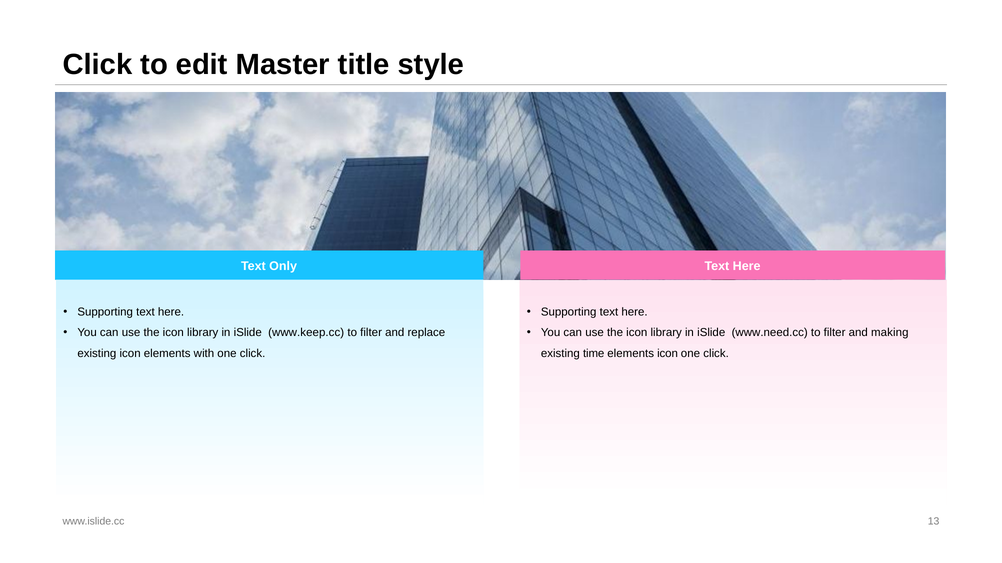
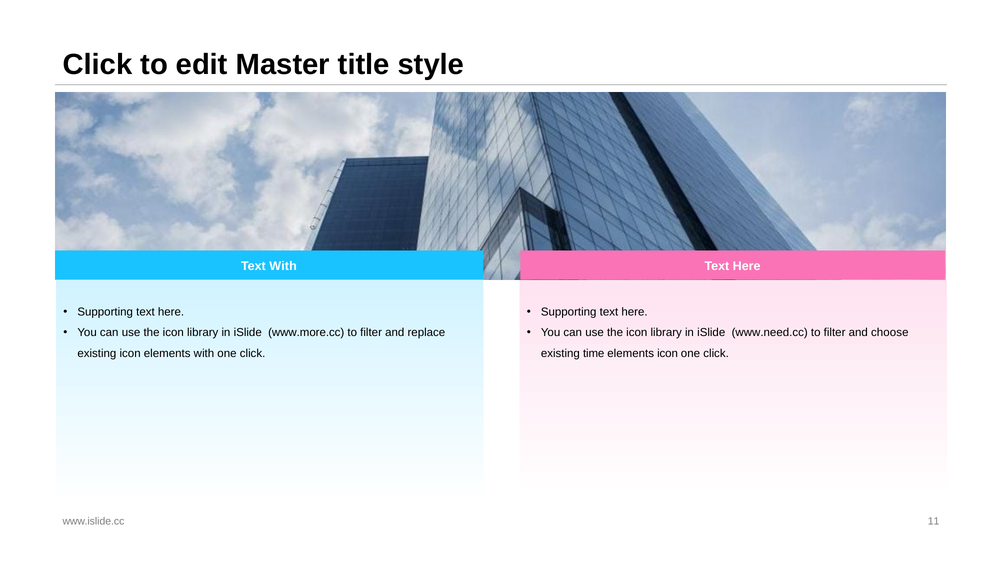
Text Only: Only -> With (283, 266)
www.keep.cc: www.keep.cc -> www.more.cc (306, 333)
making: making -> choose (890, 333)
13: 13 -> 11 (934, 522)
